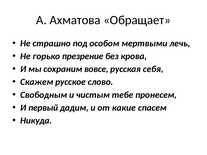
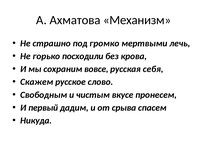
Обращает: Обращает -> Механизм (137, 20)
особом: особом -> громко (104, 43)
презрение: презрение -> посходили (83, 56)
тебе: тебе -> вкусе (123, 95)
какие: какие -> срыва (124, 108)
